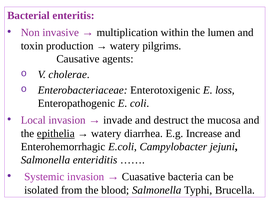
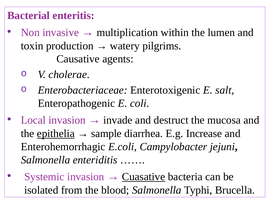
loss: loss -> salt (225, 90)
watery: watery -> sample (106, 134)
Cuasative underline: none -> present (144, 177)
